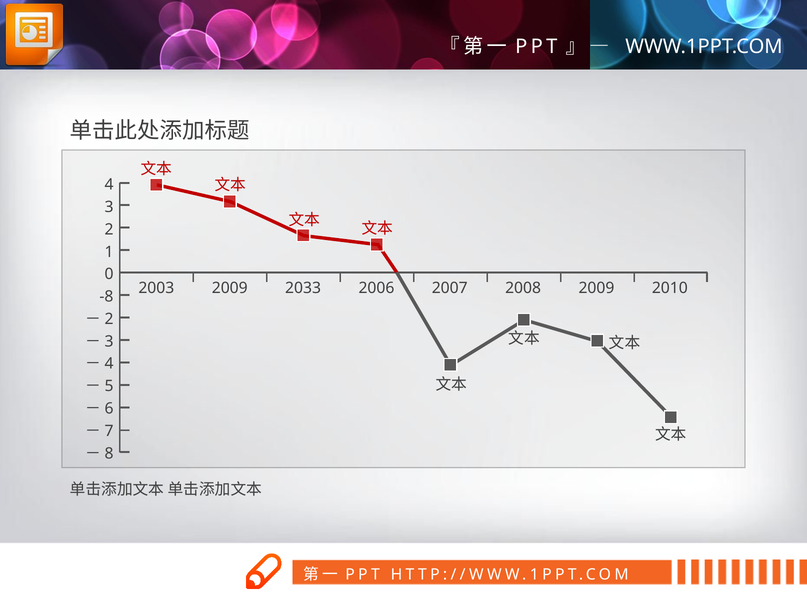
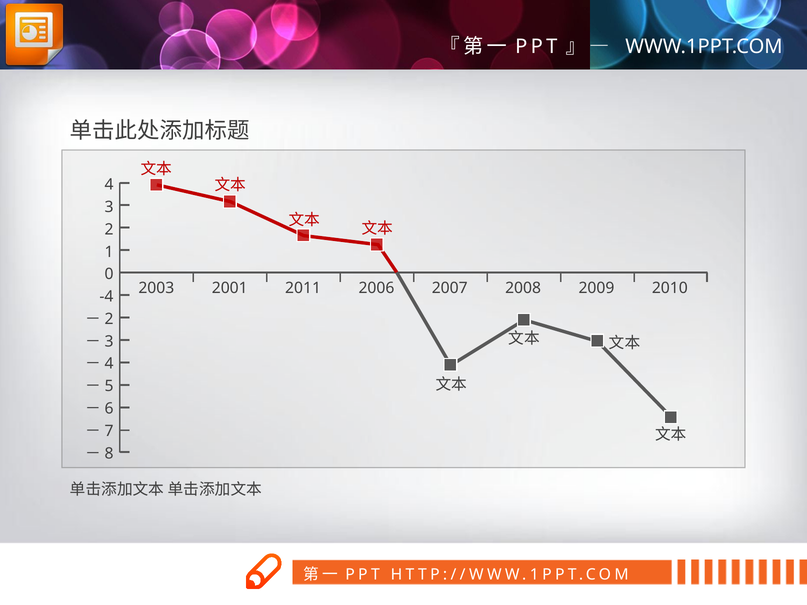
2003 2009: 2009 -> 2001 (230, 288)
2033: 2033 -> 2011 (303, 288)
-8: -8 -> -4 (106, 297)
